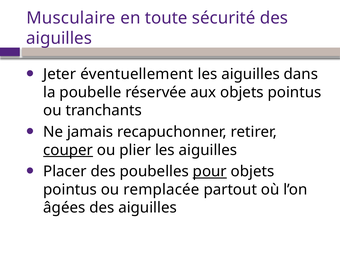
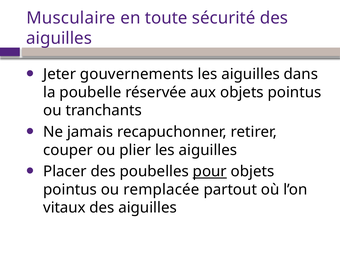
éventuellement: éventuellement -> gouvernements (137, 74)
couper underline: present -> none (68, 150)
âgées: âgées -> vitaux (64, 208)
